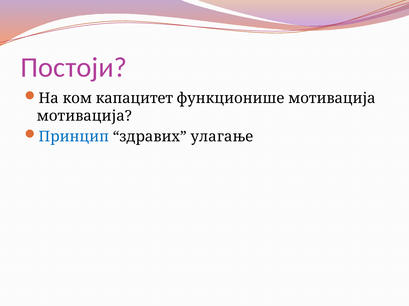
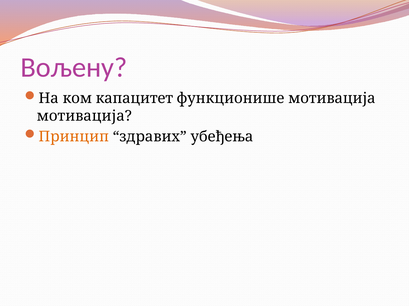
Постоји: Постоји -> Вољену (74, 68)
Принцип colour: blue -> orange (74, 137)
улагање: улагање -> убеђења (222, 137)
